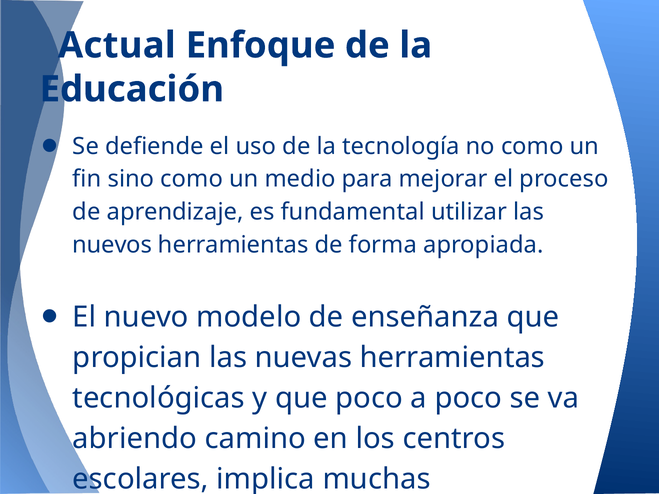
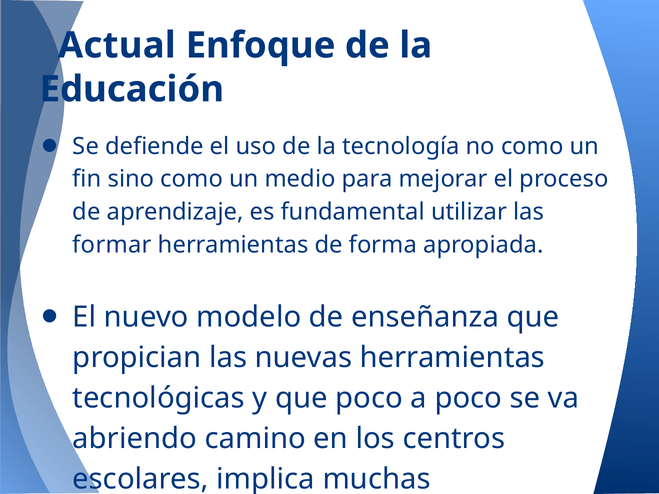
nuevos: nuevos -> formar (112, 245)
